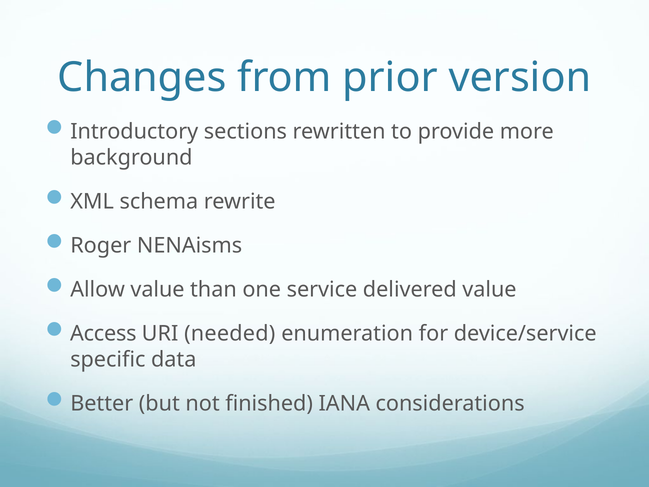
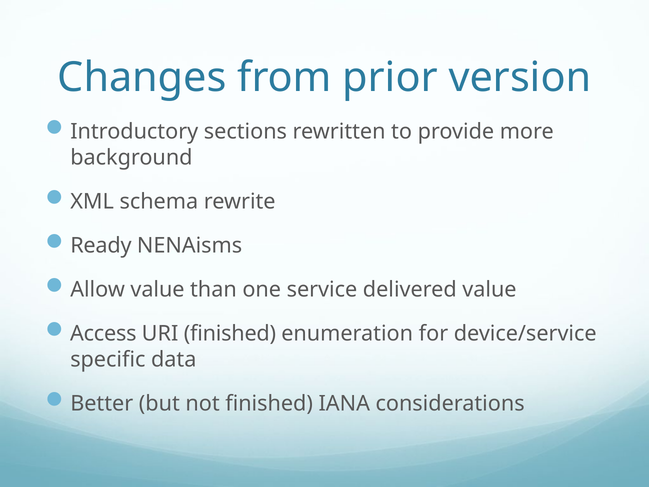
Roger: Roger -> Ready (101, 245)
URI needed: needed -> finished (230, 333)
